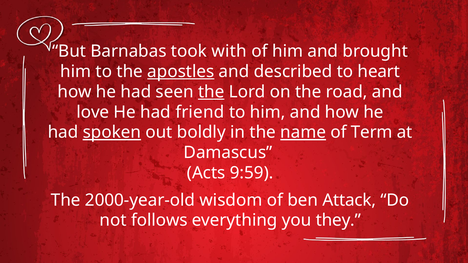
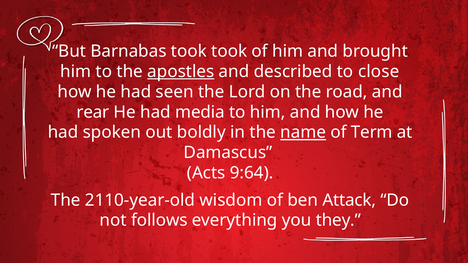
took with: with -> took (229, 51)
heart: heart -> close (379, 72)
the underline: present -> none (211, 92)
love: love -> rear (93, 112)
friend: friend -> media (200, 112)
spoken underline: present -> none (112, 132)
9:59: 9:59 -> 9:64 (252, 173)
2000-year-old: 2000-year-old -> 2110-year-old (140, 200)
